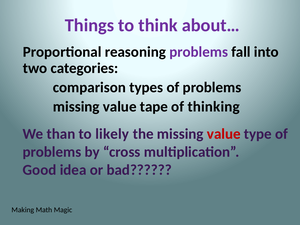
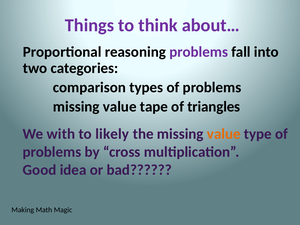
thinking: thinking -> triangles (214, 107)
than: than -> with (61, 134)
value colour: red -> orange (224, 134)
